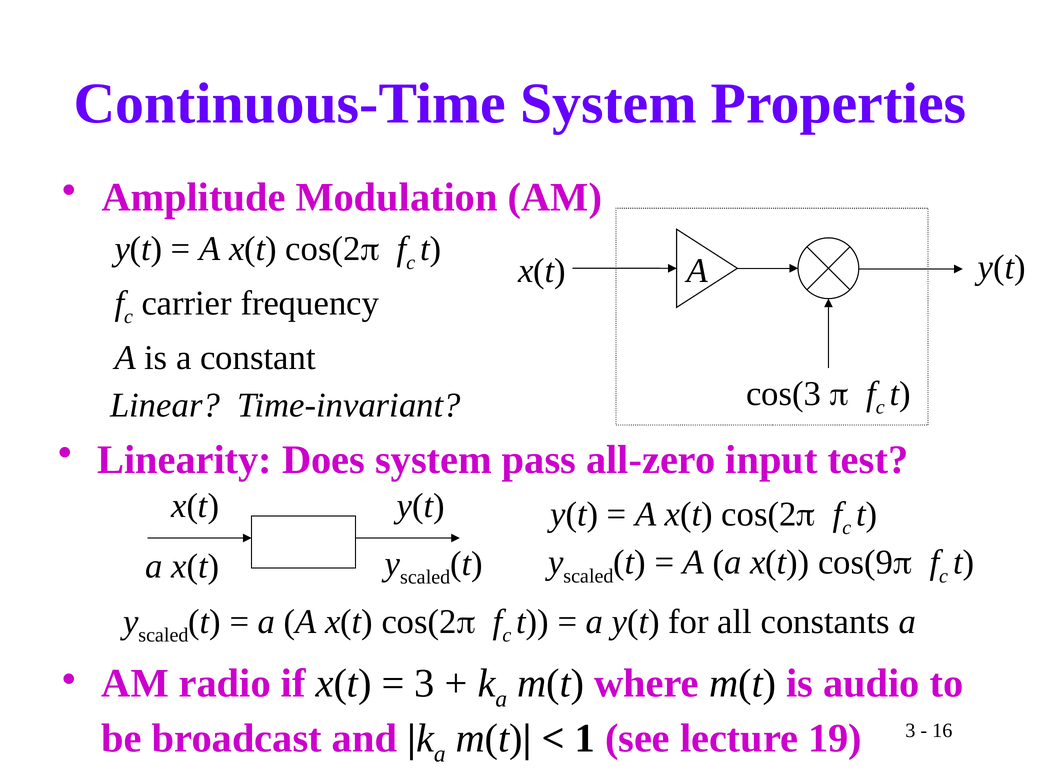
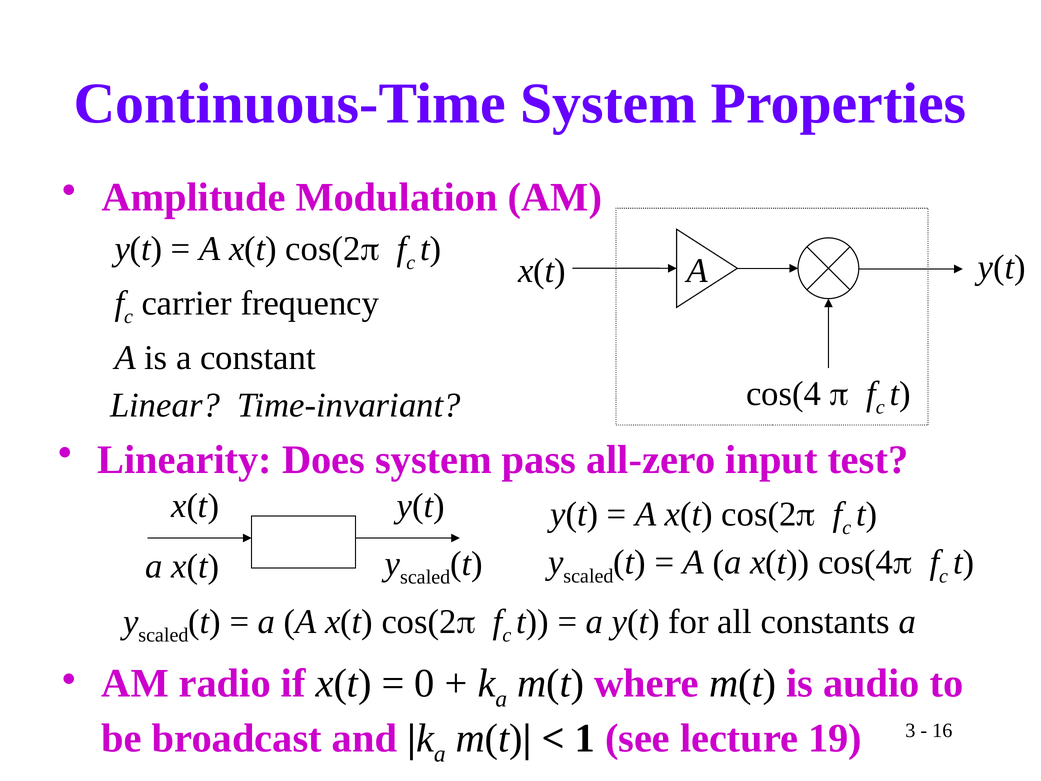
cos(3: cos(3 -> cos(4 (784, 394)
A a x(t cos(9: cos(9 -> cos(4 (856, 562)
3: 3 -> 0 (425, 683)
